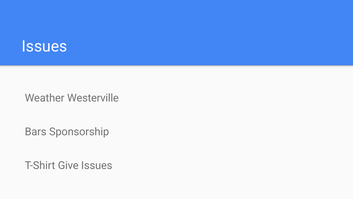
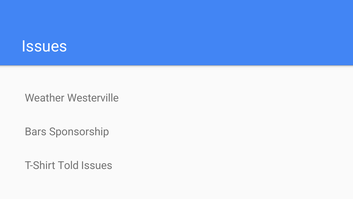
Give: Give -> Told (68, 165)
